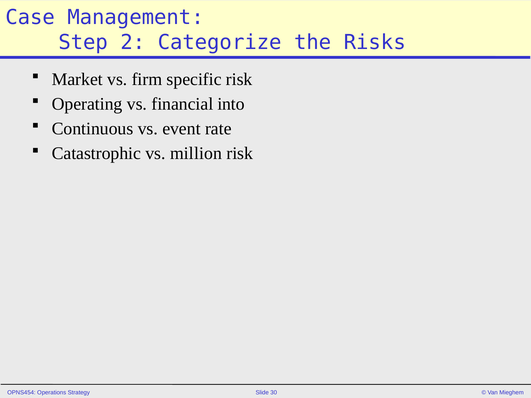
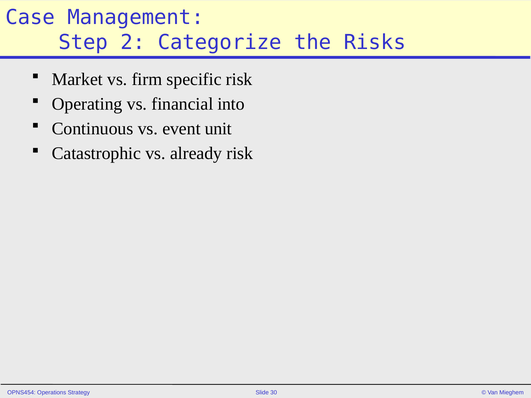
rate: rate -> unit (218, 129)
million: million -> already (196, 154)
